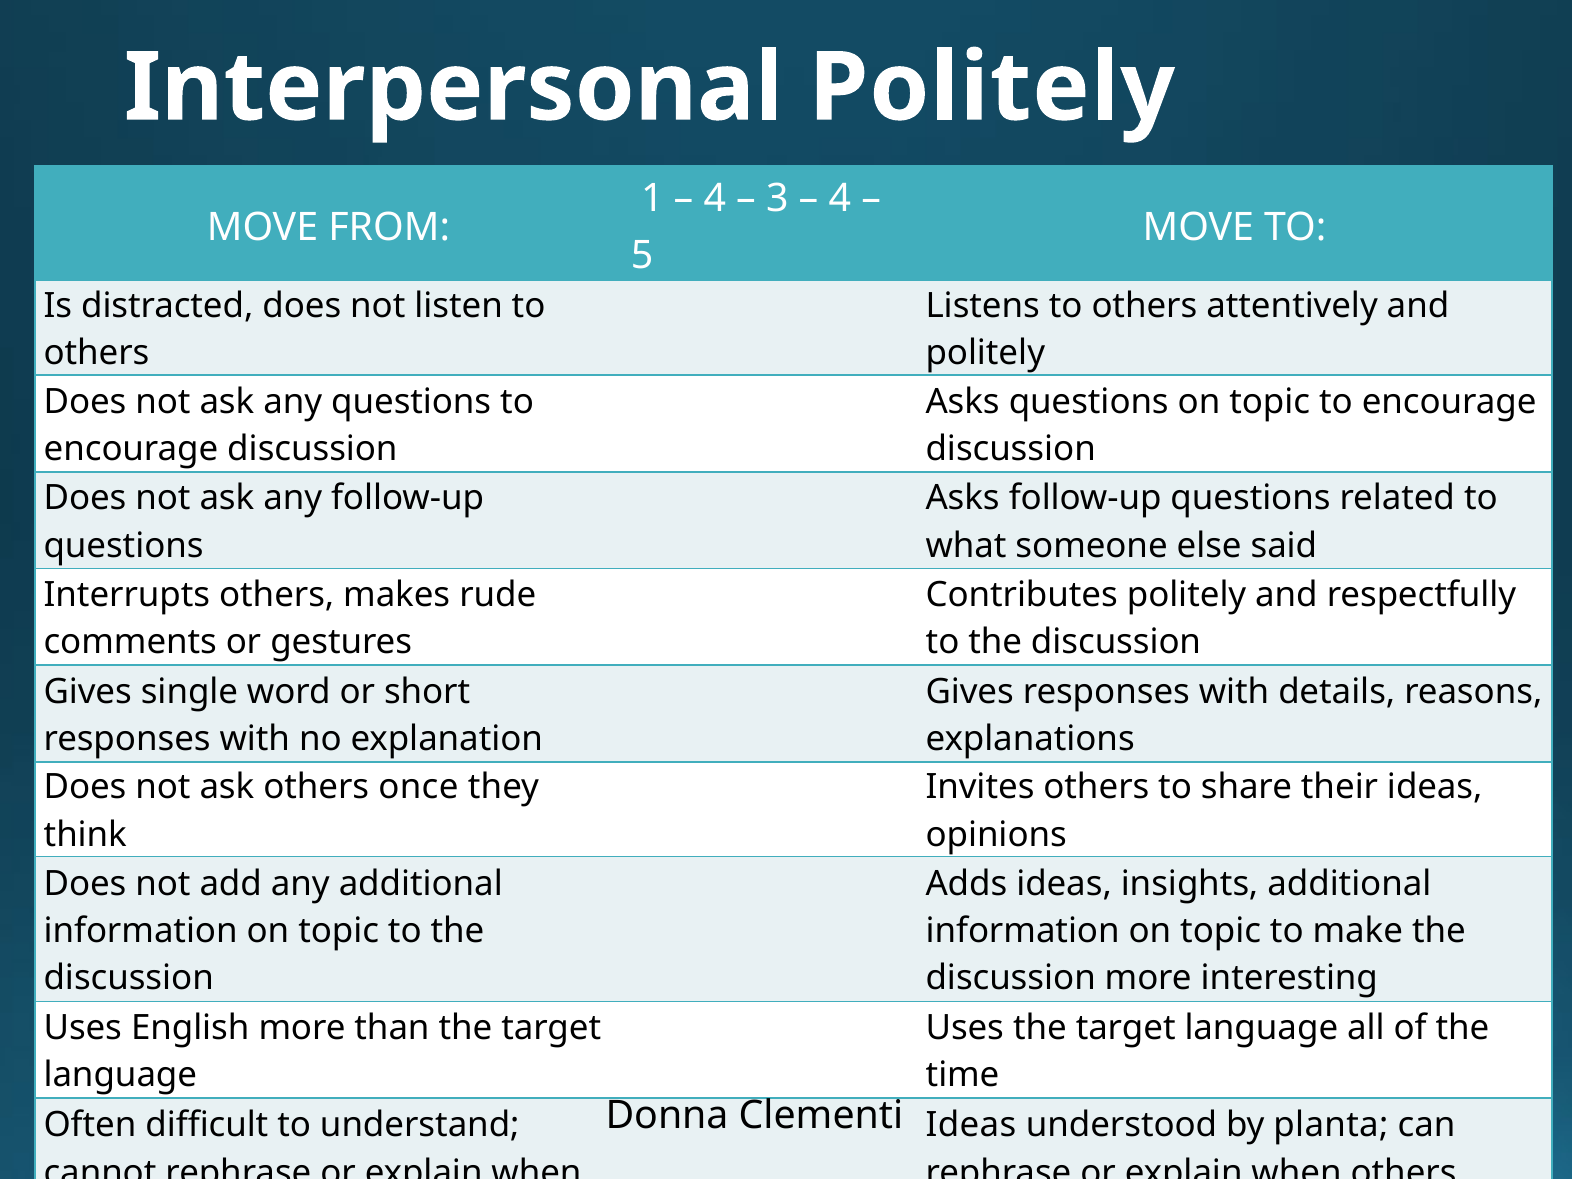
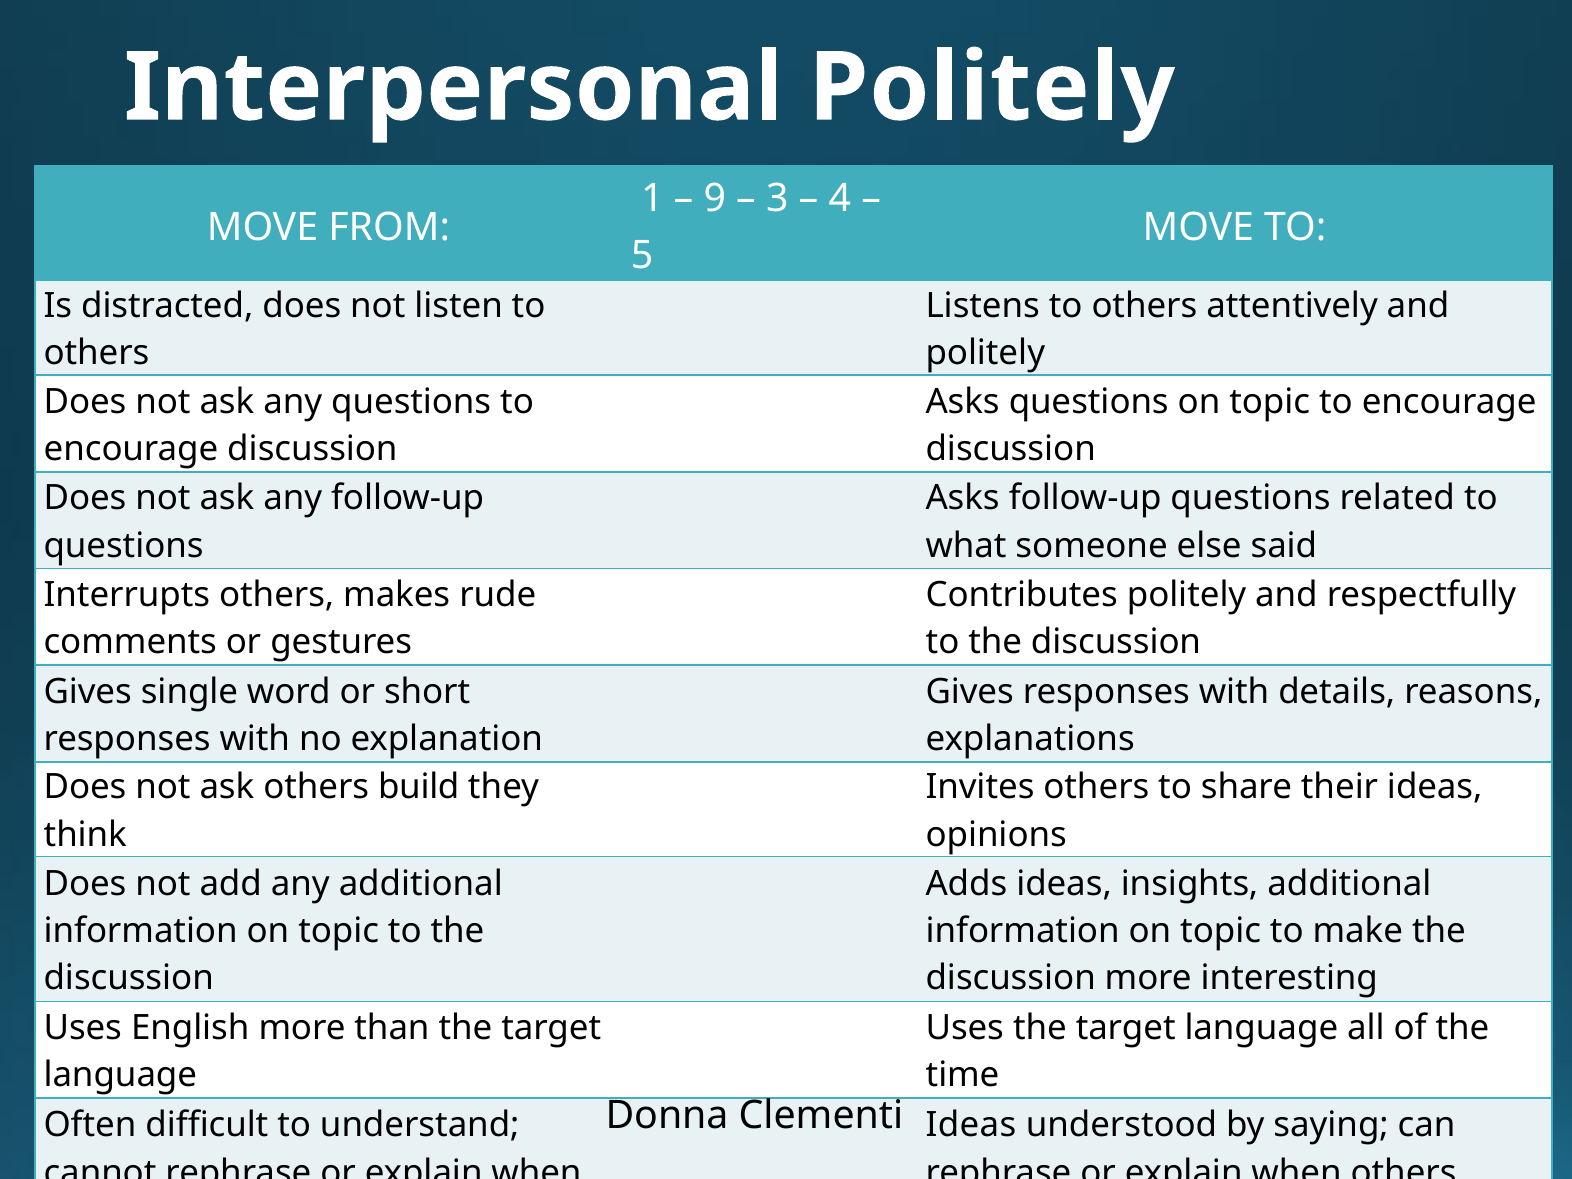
4: 4 -> 9 (715, 199)
once: once -> build (419, 787)
planta: planta -> saying (1331, 1125)
